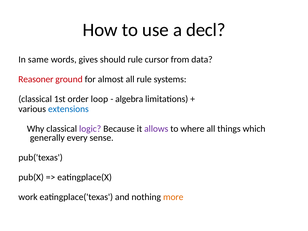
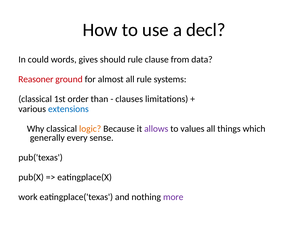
same: same -> could (38, 60)
cursor: cursor -> clause (157, 60)
loop: loop -> than (99, 99)
algebra: algebra -> clauses (129, 99)
logic colour: purple -> orange (90, 129)
where: where -> values (192, 129)
more colour: orange -> purple (173, 197)
